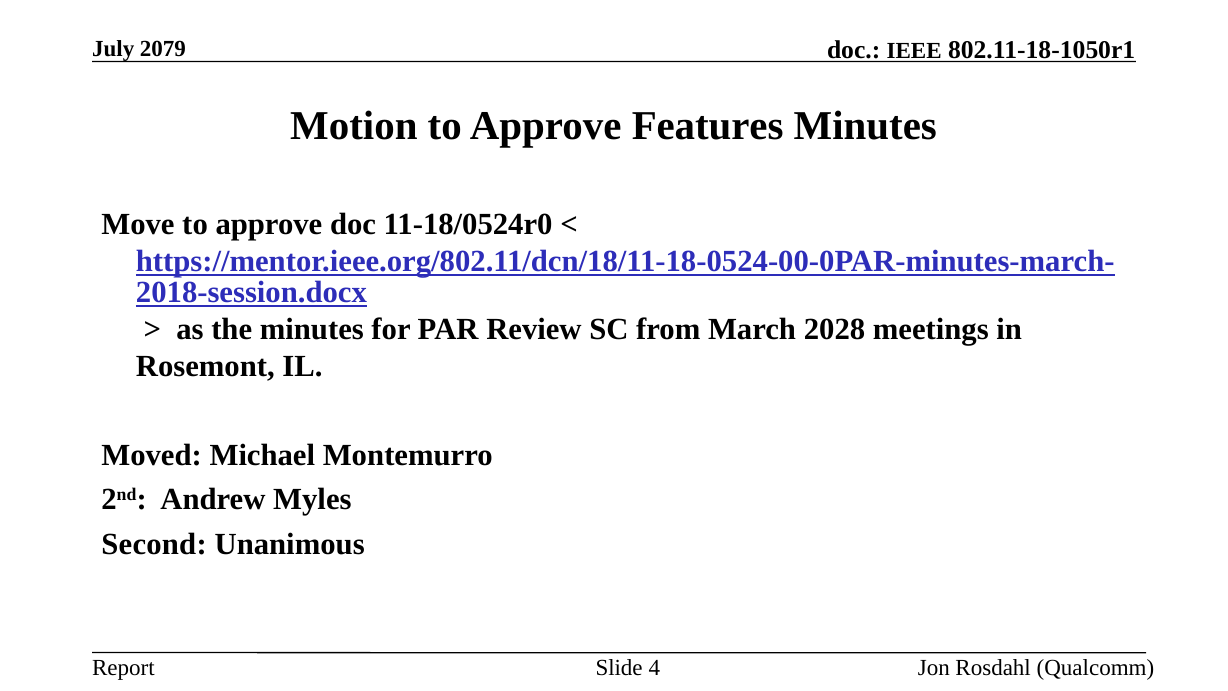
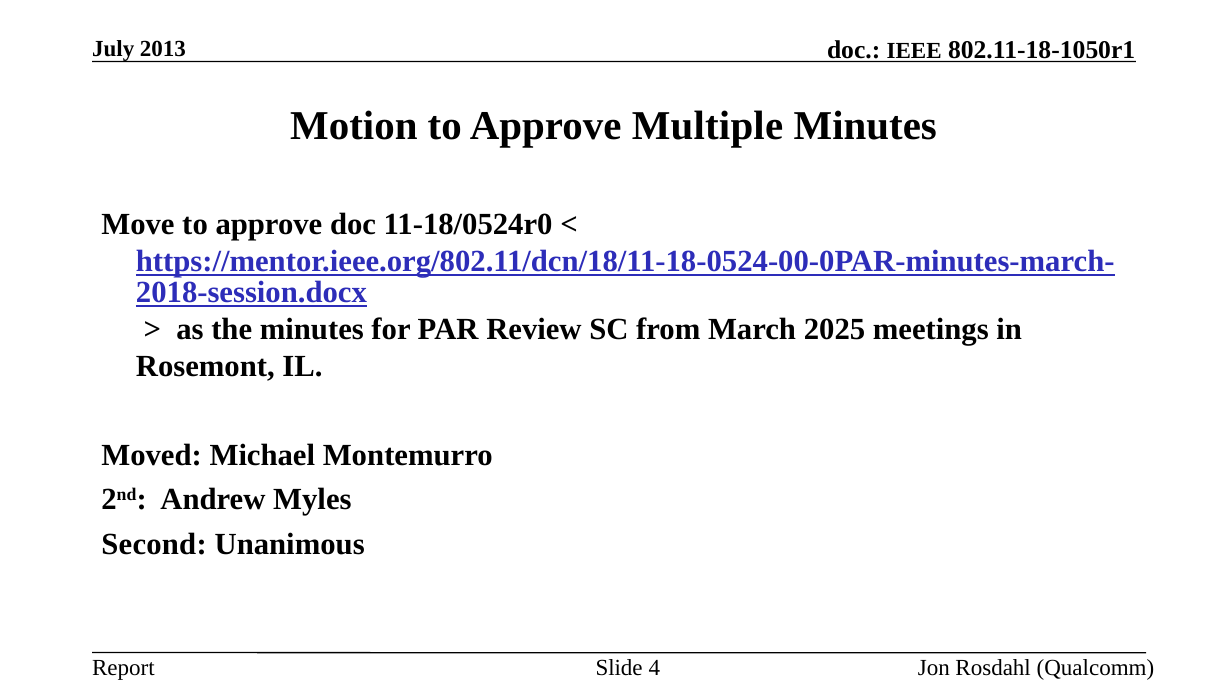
2079: 2079 -> 2013 (163, 49)
Features: Features -> Multiple (707, 126)
2028: 2028 -> 2025 (835, 329)
